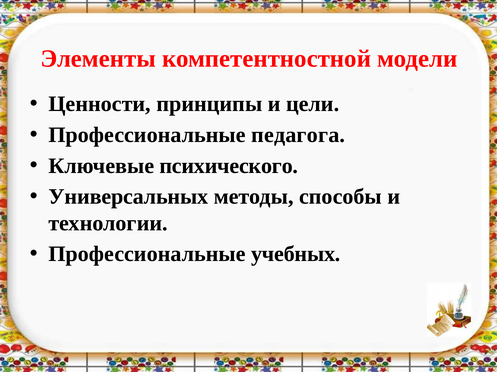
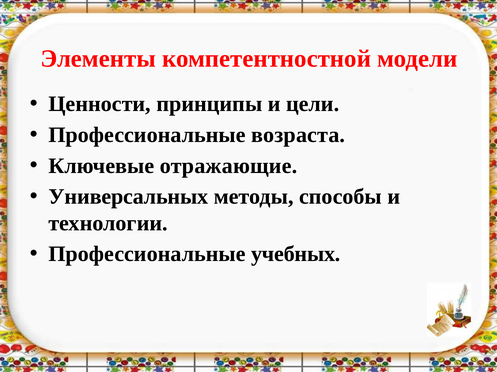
педагога: педагога -> возраста (298, 135)
психического: психического -> отражающие (229, 166)
